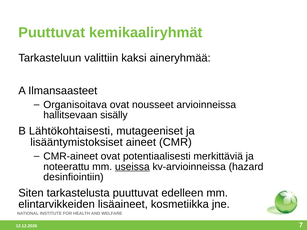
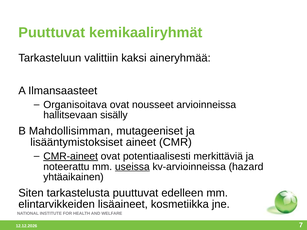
Lähtökohtaisesti: Lähtökohtaisesti -> Mahdollisimman (71, 131)
CMR-aineet underline: none -> present (71, 156)
desinfiointiin: desinfiointiin -> yhtäaikainen (74, 177)
